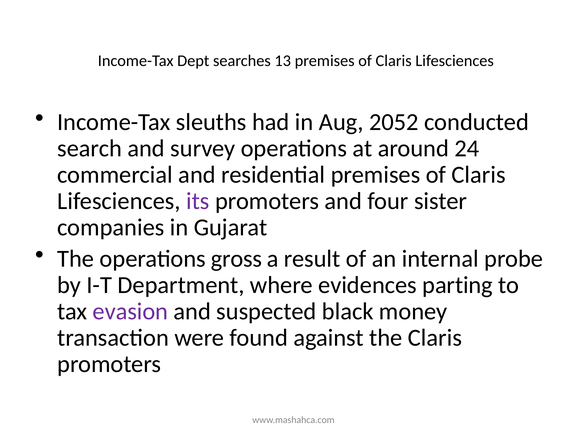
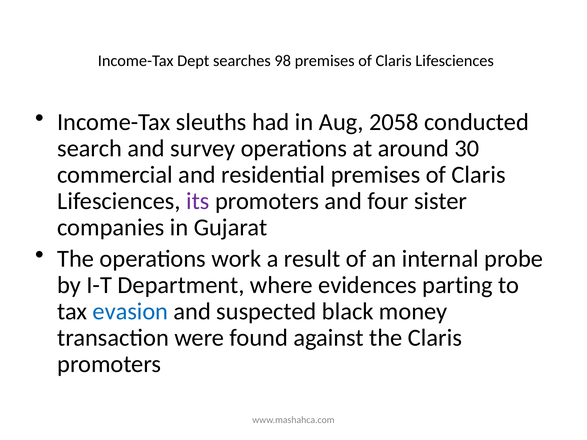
13: 13 -> 98 (283, 61)
2052: 2052 -> 2058 (394, 122)
24: 24 -> 30 (467, 148)
gross: gross -> work (236, 259)
evasion colour: purple -> blue (130, 312)
